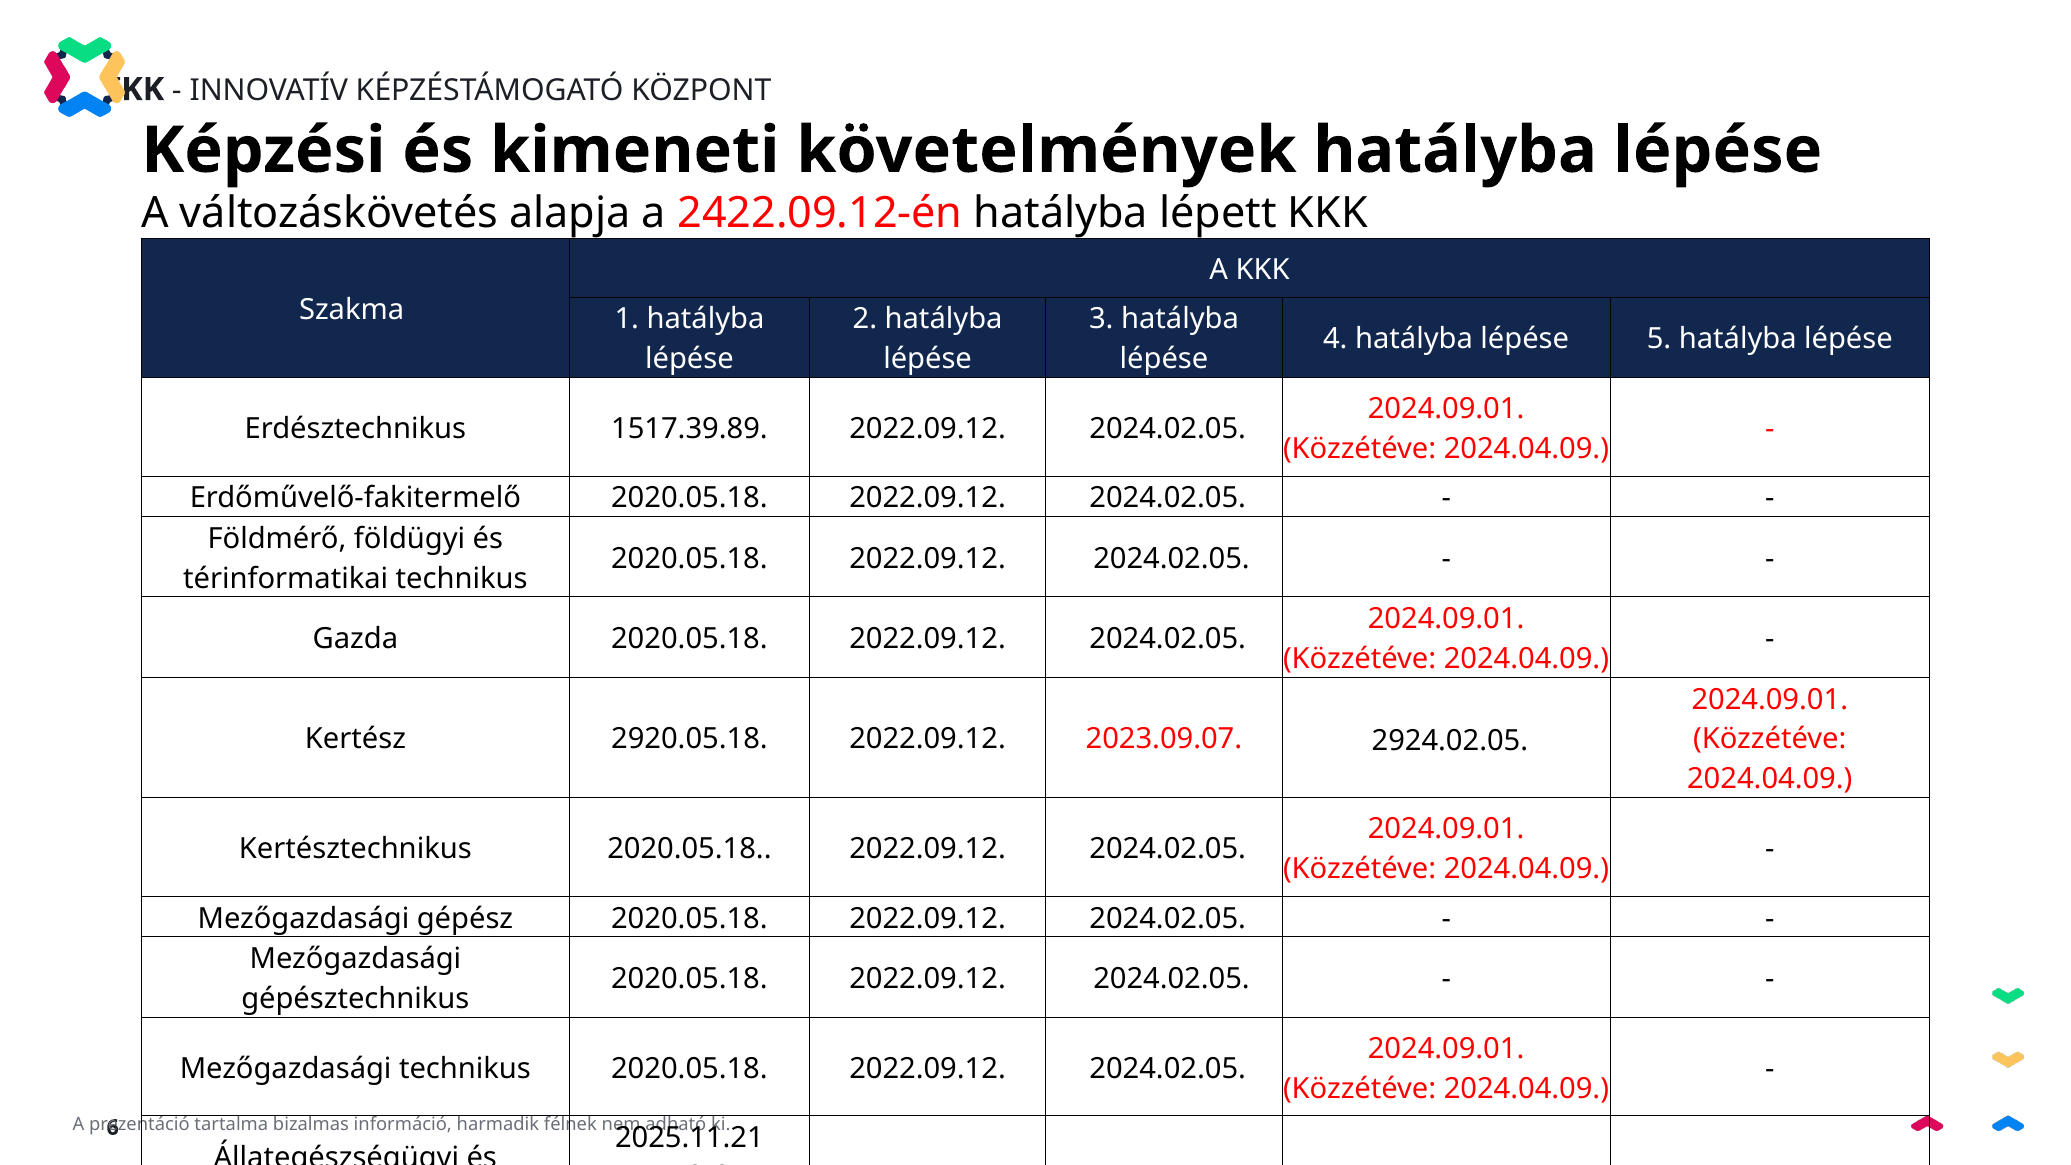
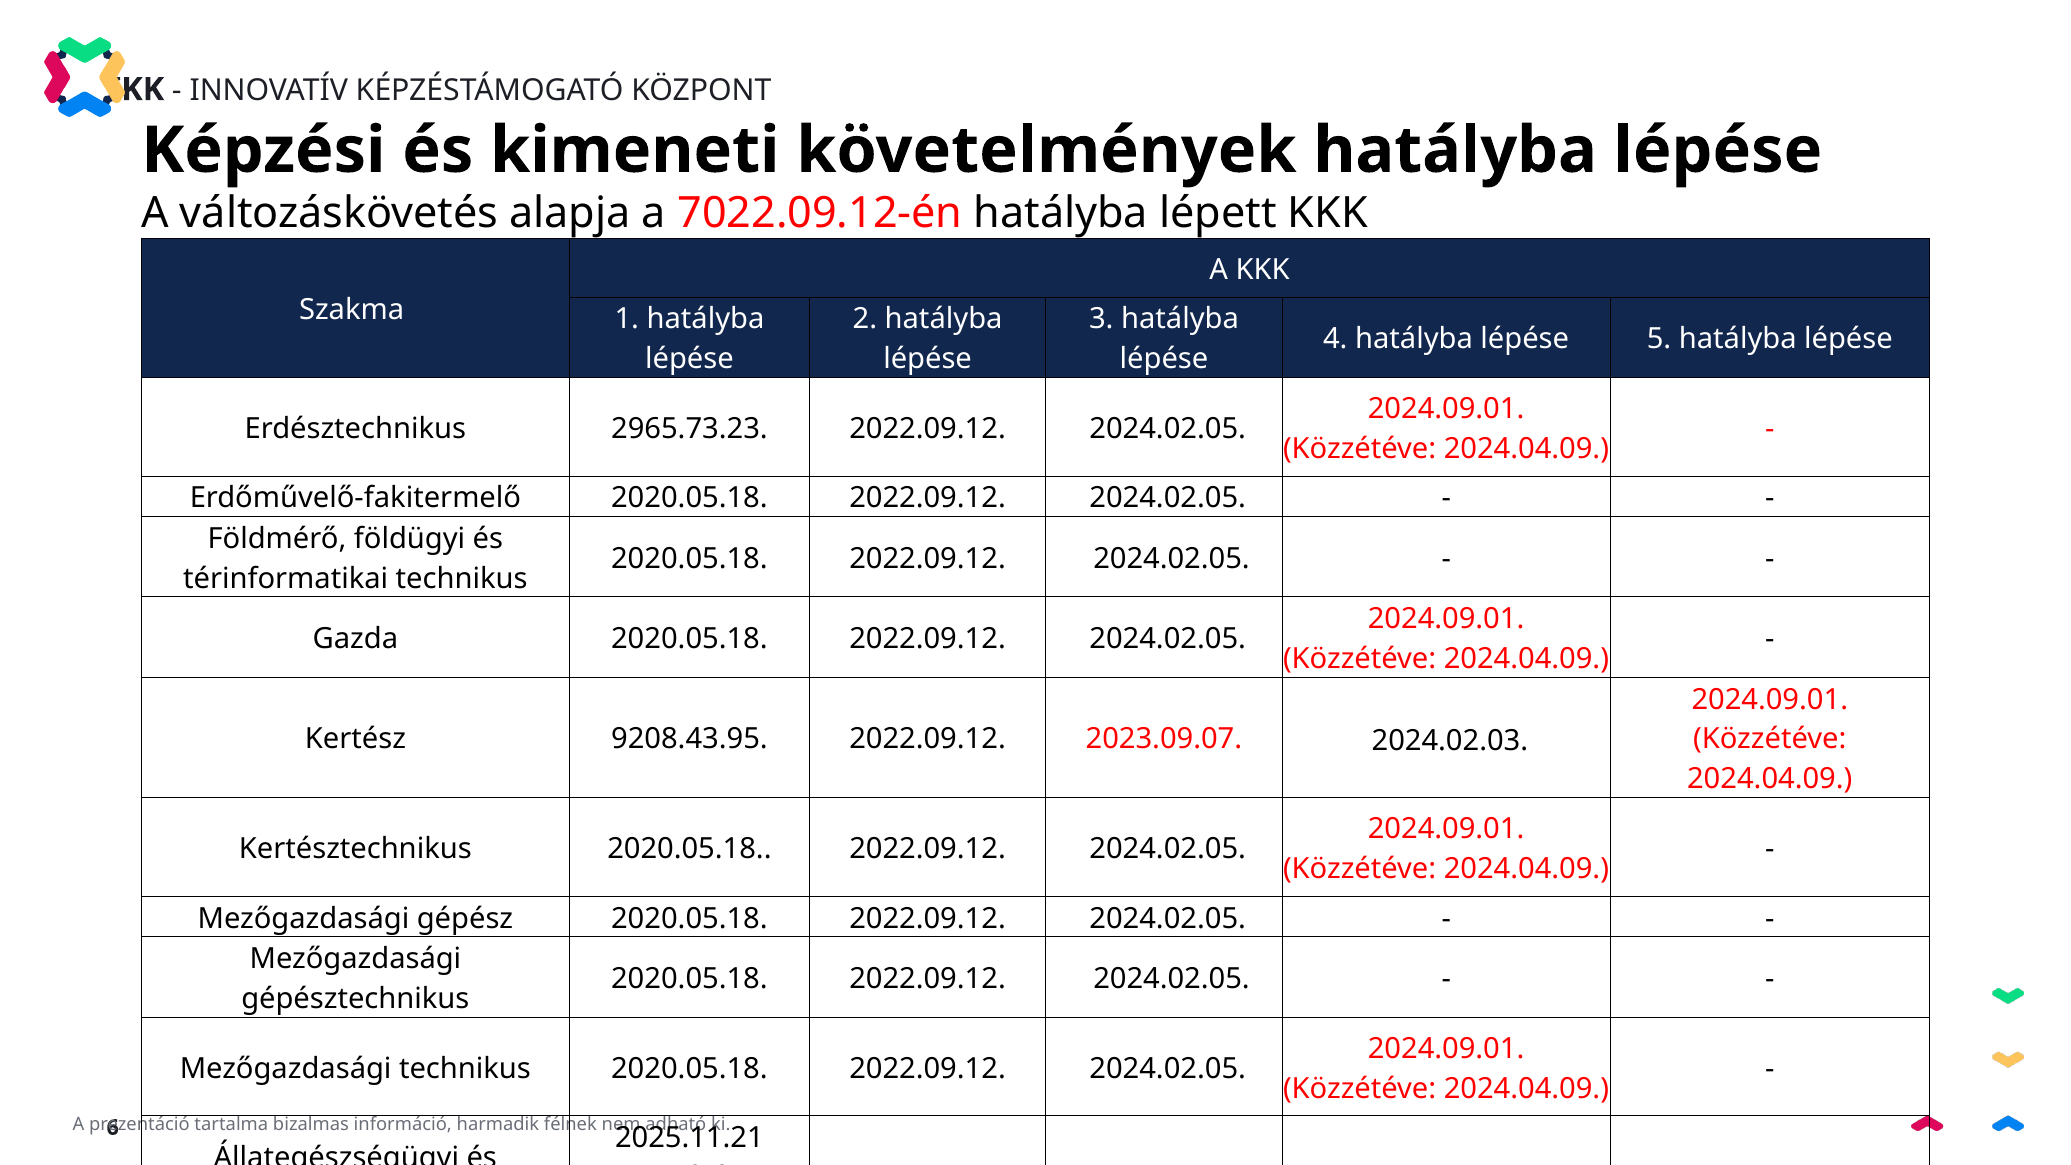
2422.09.12-én: 2422.09.12-én -> 7022.09.12-én (820, 214)
1517.39.89: 1517.39.89 -> 2965.73.23 (689, 429)
2920.05.18: 2920.05.18 -> 9208.43.95 (689, 739)
2924.02.05: 2924.02.05 -> 2024.02.03 (1450, 741)
